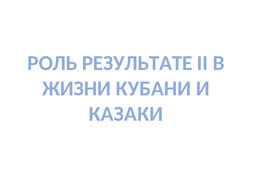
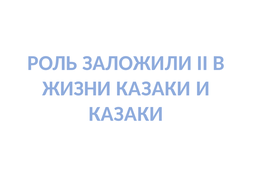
РЕЗУЛЬТАТЕ: РЕЗУЛЬТАТЕ -> ЗАЛОЖИЛИ (137, 63)
ЖИЗНИ КУБАНИ: КУБАНИ -> КАЗАКИ (153, 88)
